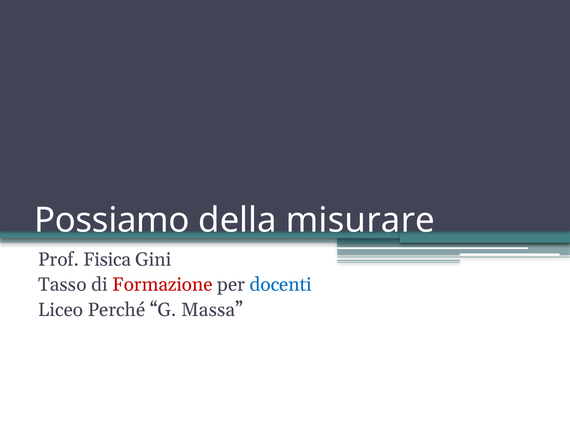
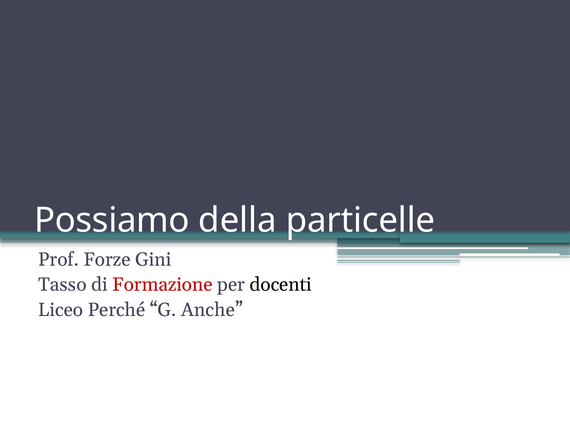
misurare: misurare -> particelle (361, 220)
Fisica: Fisica -> Forze (107, 259)
docenti colour: blue -> black (281, 284)
Massa: Massa -> Anche (212, 310)
